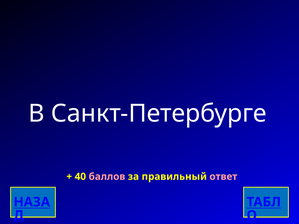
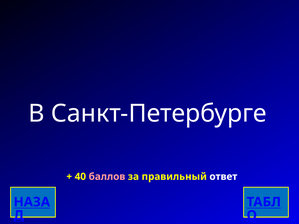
ответ colour: pink -> white (223, 177)
